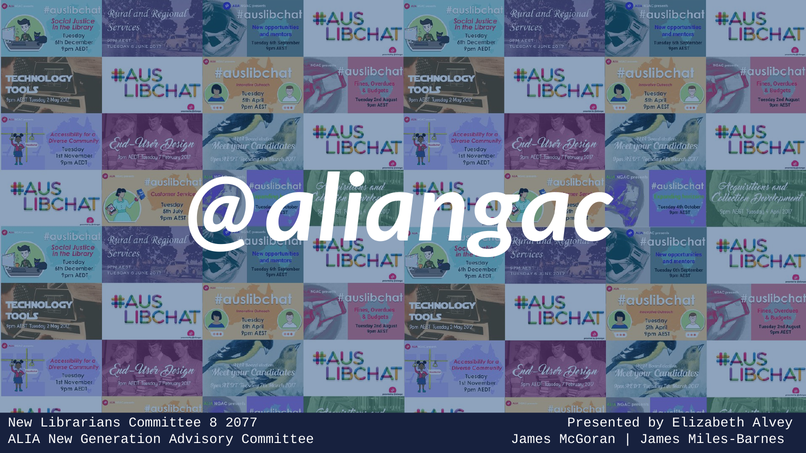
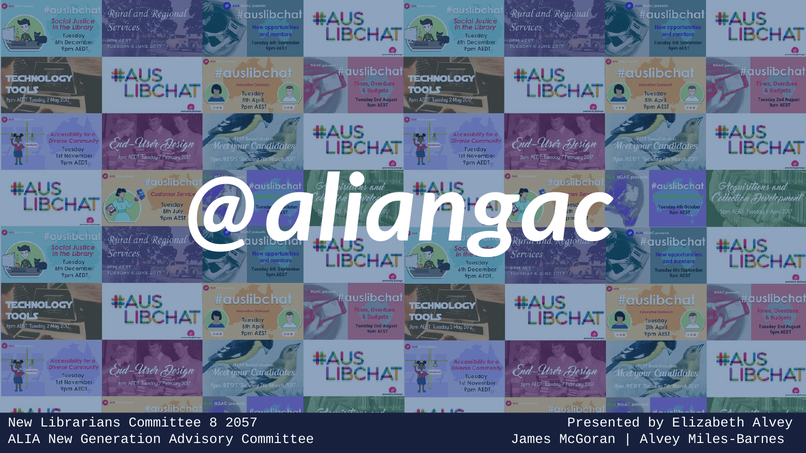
2077: 2077 -> 2057 (241, 423)
James: James -> Alvey (660, 439)
